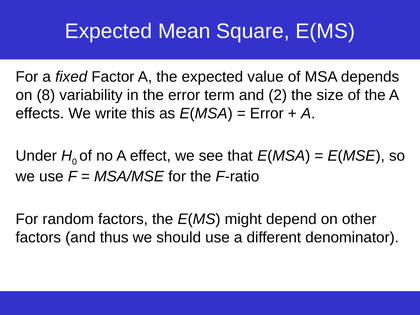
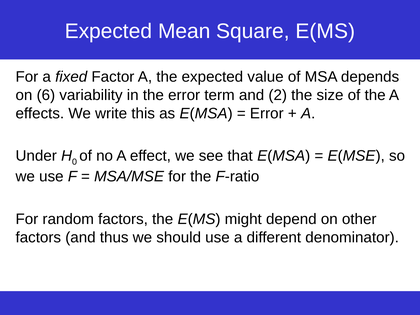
8: 8 -> 6 (46, 95)
